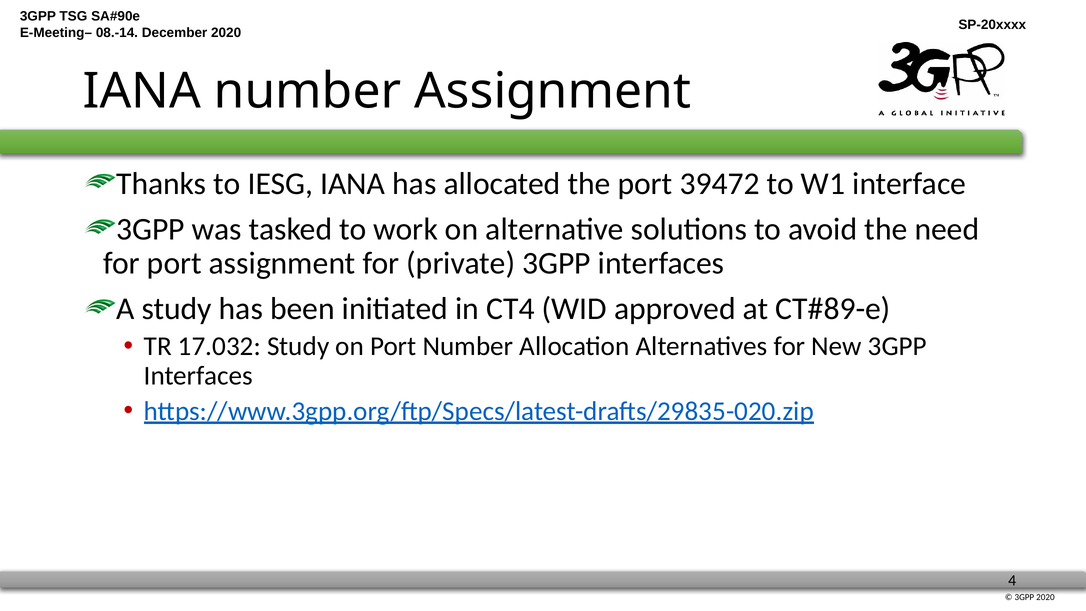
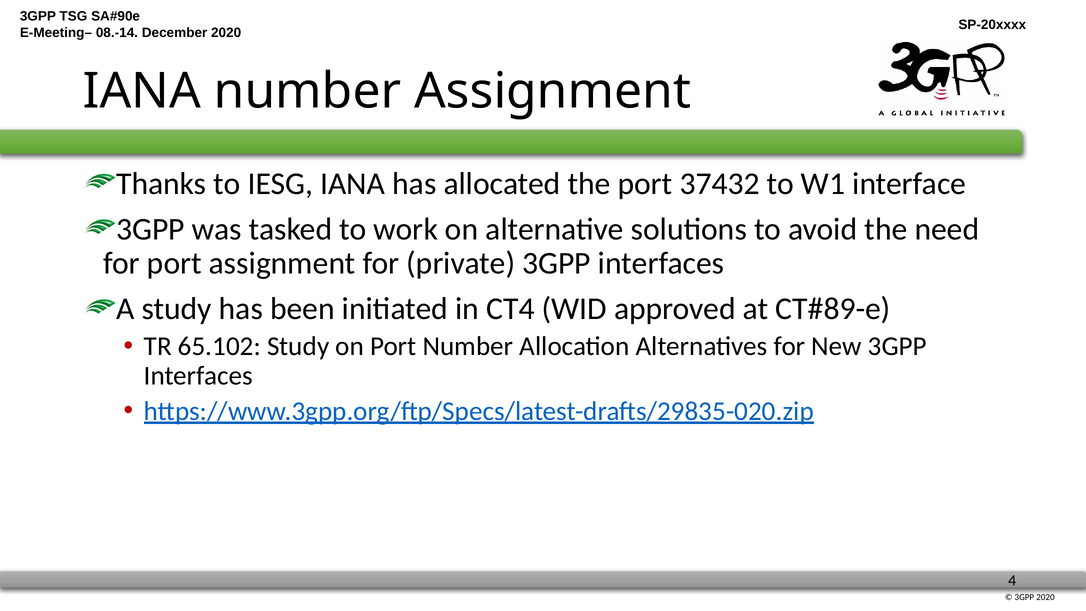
39472: 39472 -> 37432 (720, 184)
17.032: 17.032 -> 65.102 (219, 346)
